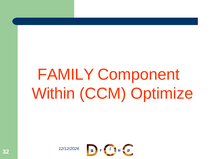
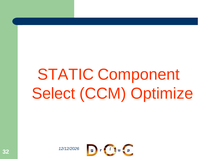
FAMILY: FAMILY -> STATIC (66, 74)
Within: Within -> Select (53, 94)
